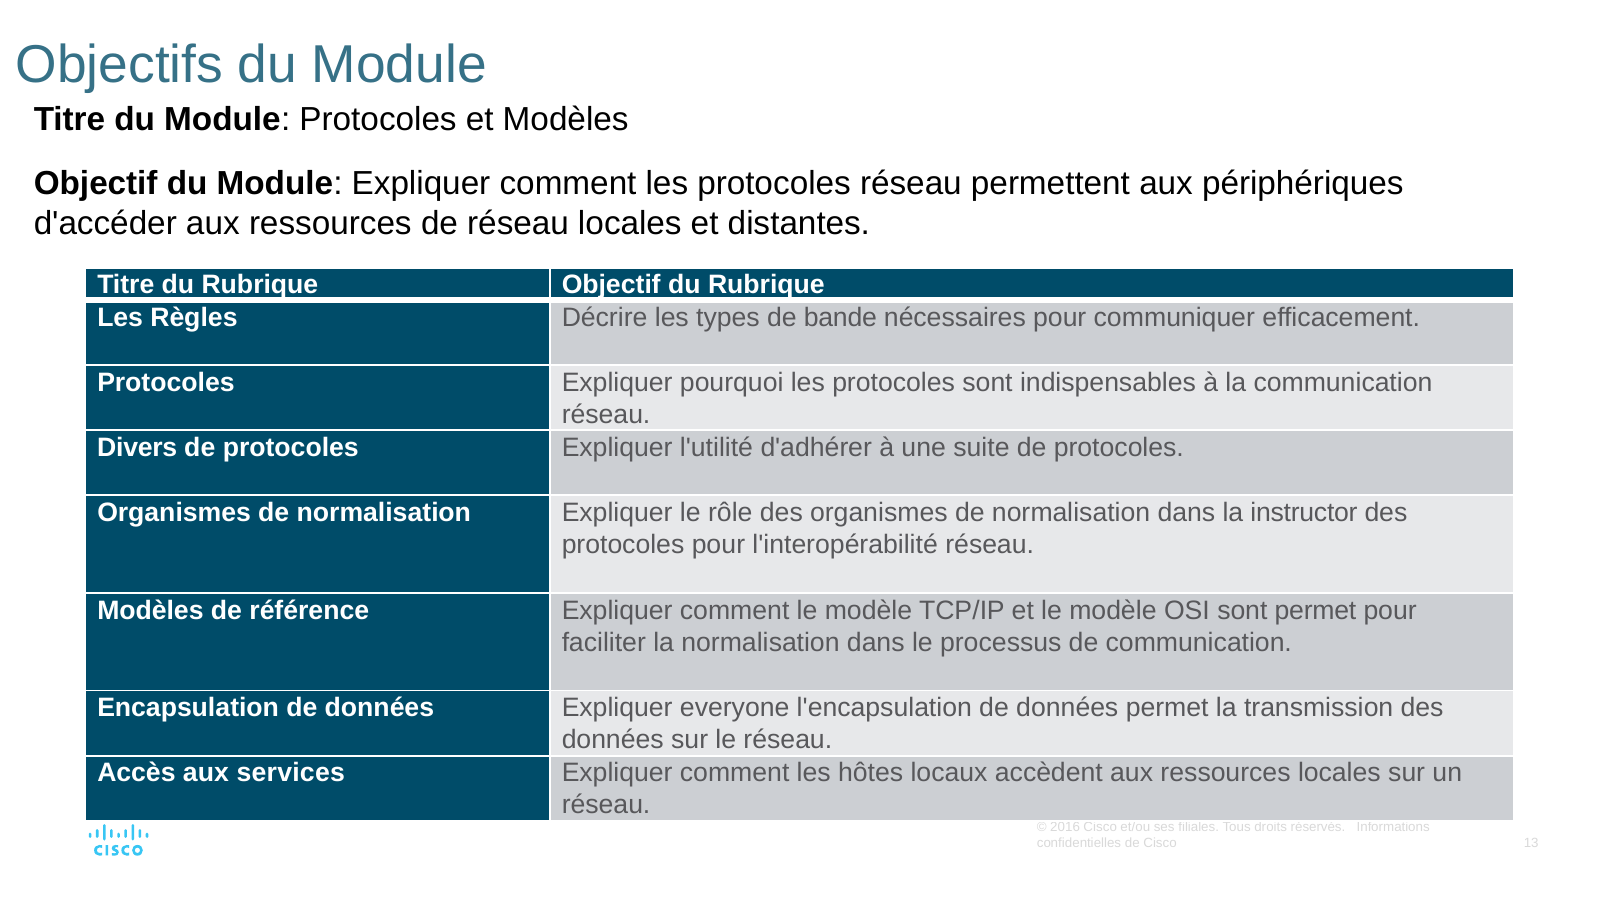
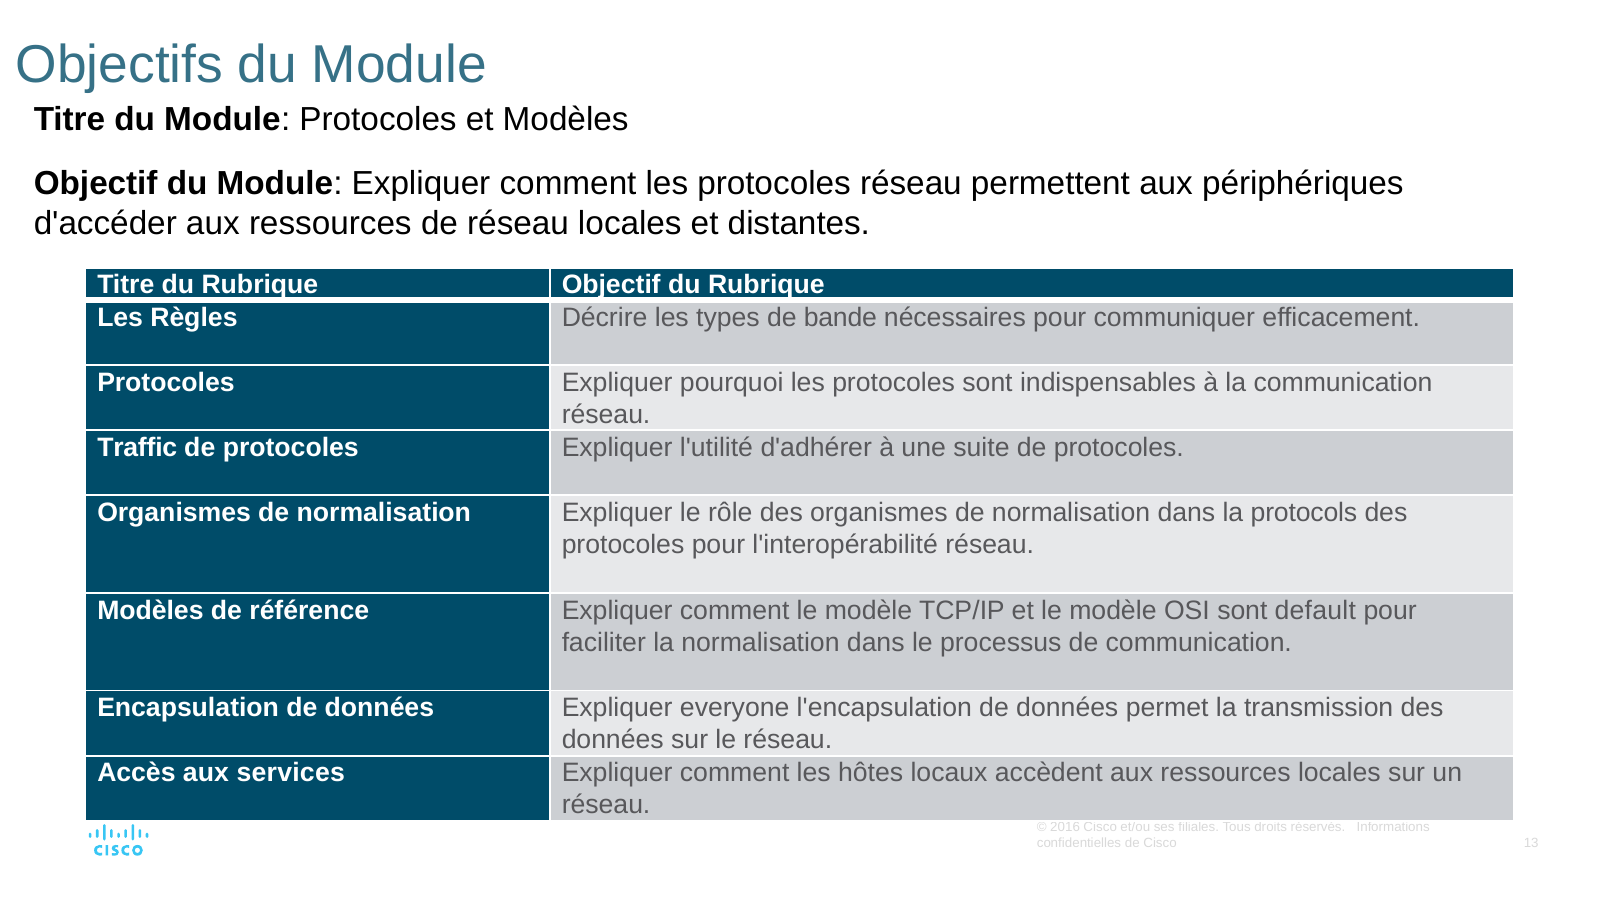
Divers: Divers -> Traffic (137, 448)
instructor: instructor -> protocols (1304, 513)
sont permet: permet -> default (1315, 611)
